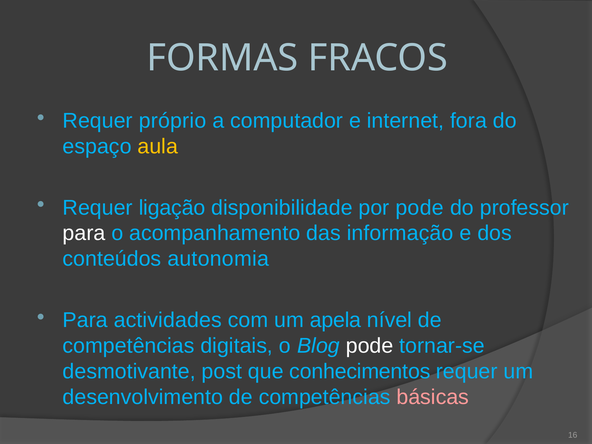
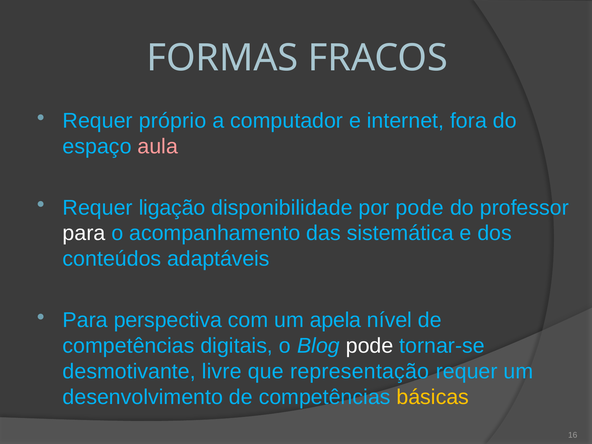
aula colour: yellow -> pink (158, 146)
informação: informação -> sistemática (400, 233)
autonomia: autonomia -> adaptáveis (218, 259)
actividades: actividades -> perspectiva (168, 320)
post: post -> livre (222, 371)
conhecimentos: conhecimentos -> representação (360, 371)
básicas colour: pink -> yellow (433, 397)
